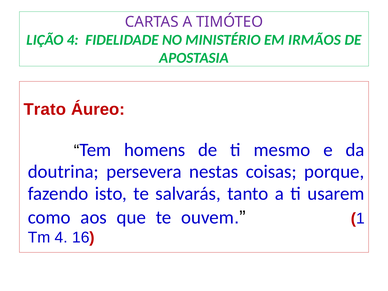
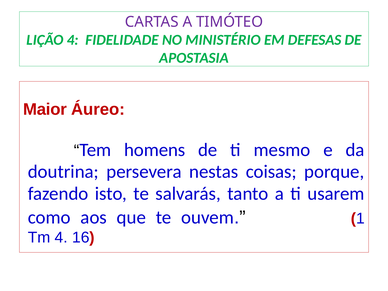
IRMÃOS: IRMÃOS -> DEFESAS (315, 40)
Trato: Trato -> Maior (45, 109)
